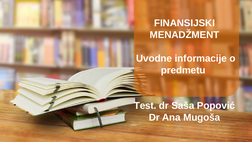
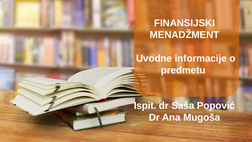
Test: Test -> Ispit (145, 105)
